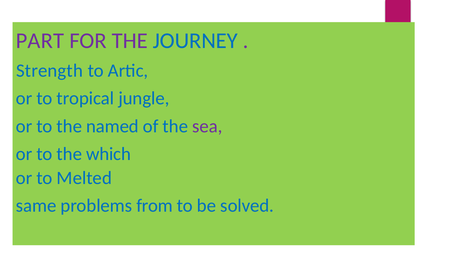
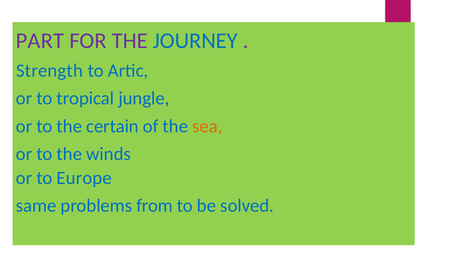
named: named -> certain (112, 126)
sea colour: purple -> orange (207, 126)
which: which -> winds (109, 154)
Melted: Melted -> Europe (84, 178)
